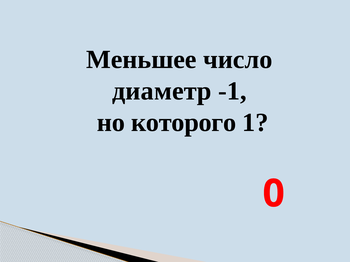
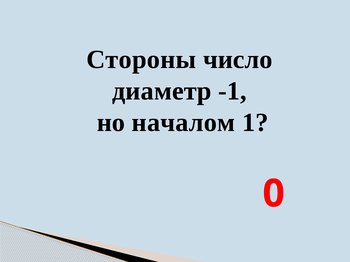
Меньшее: Меньшее -> Стороны (141, 60)
которого: которого -> началом (183, 123)
